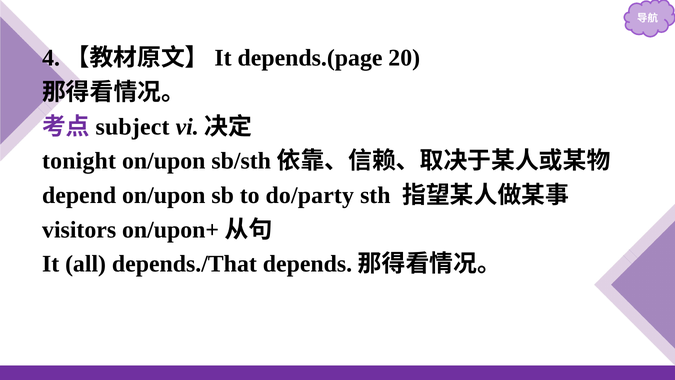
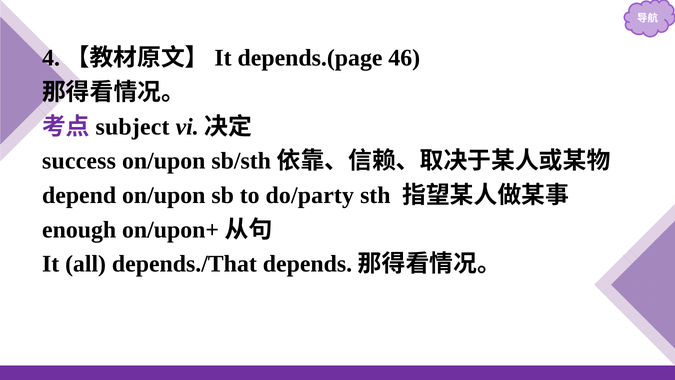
20: 20 -> 46 (404, 58)
tonight: tonight -> success (79, 161)
visitors: visitors -> enough (79, 229)
